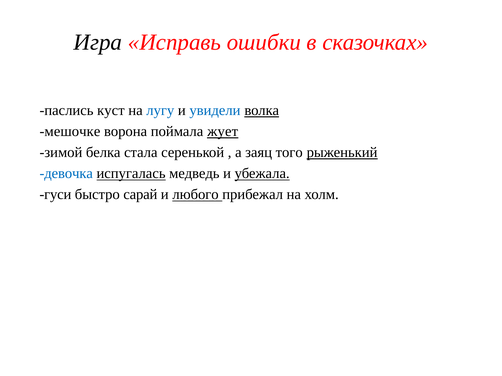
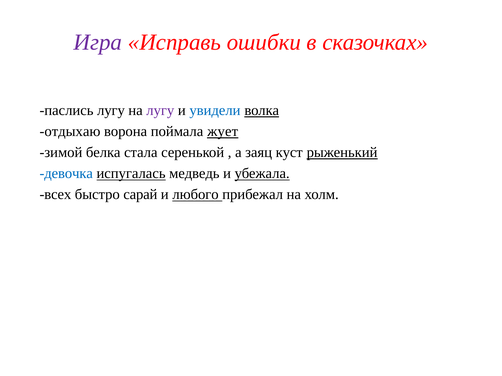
Игра colour: black -> purple (98, 42)
паслись куст: куст -> лугу (111, 111)
лугу colour: blue -> purple (160, 111)
мешочке: мешочке -> отдыхаю (70, 132)
того: того -> куст (289, 153)
гуси: гуси -> всех (55, 195)
